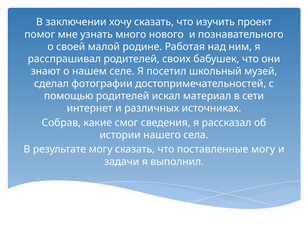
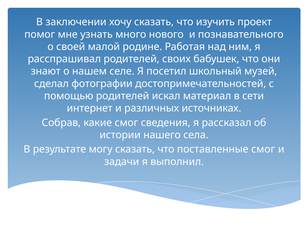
поставленные могу: могу -> смог (263, 149)
